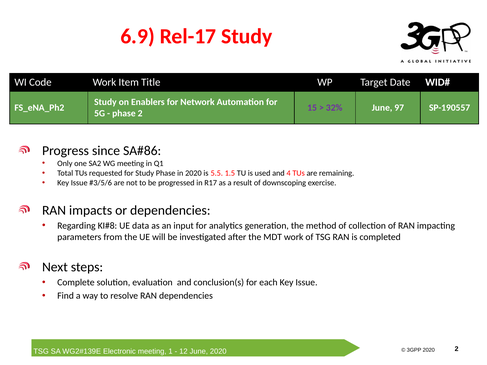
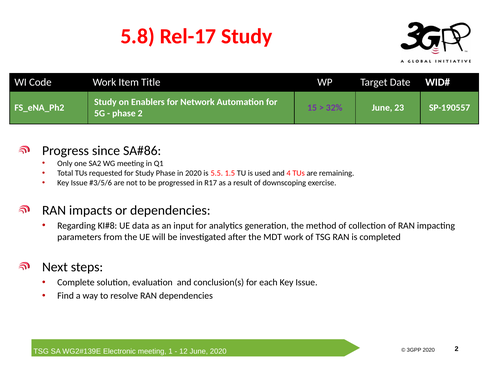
6.9: 6.9 -> 5.8 (138, 36)
97: 97 -> 23 (399, 108)
